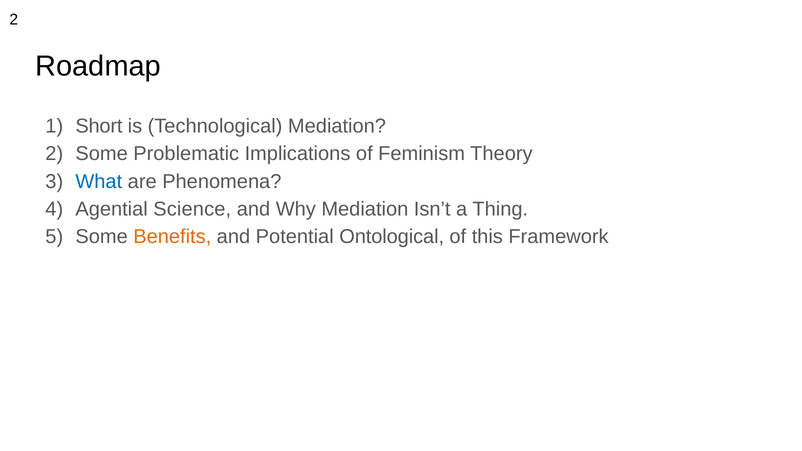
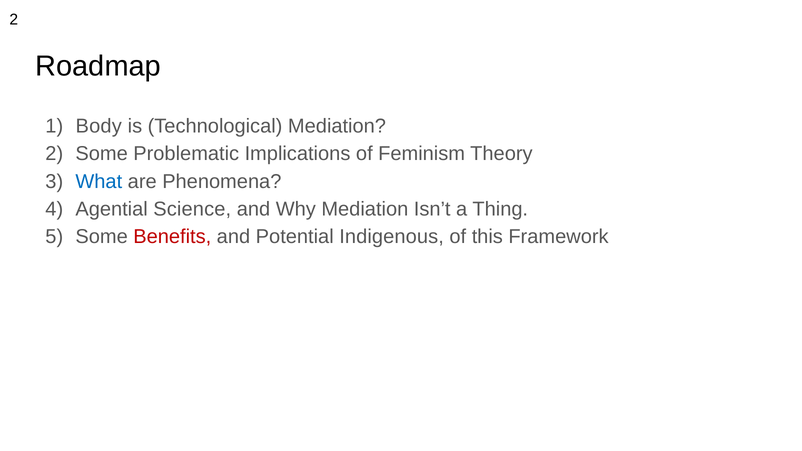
Short: Short -> Body (99, 126)
Benefits colour: orange -> red (172, 237)
Ontological: Ontological -> Indigenous (392, 237)
